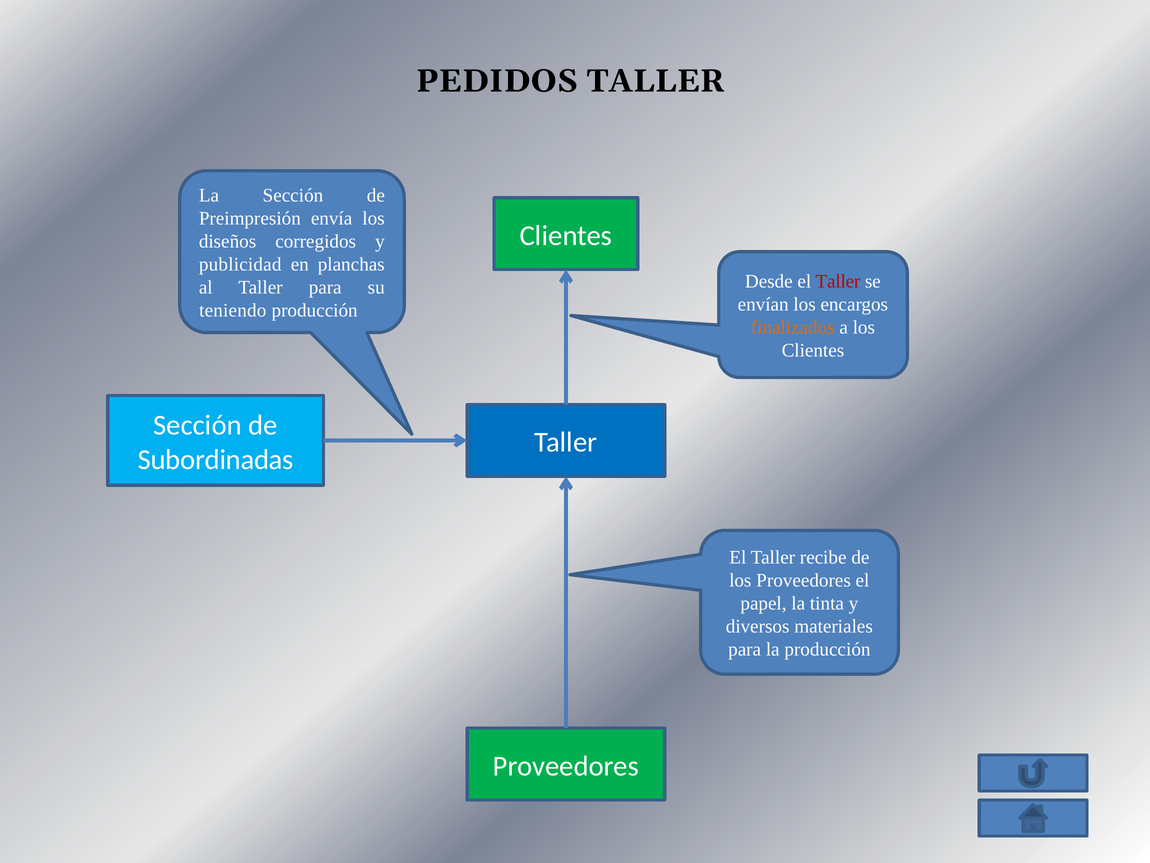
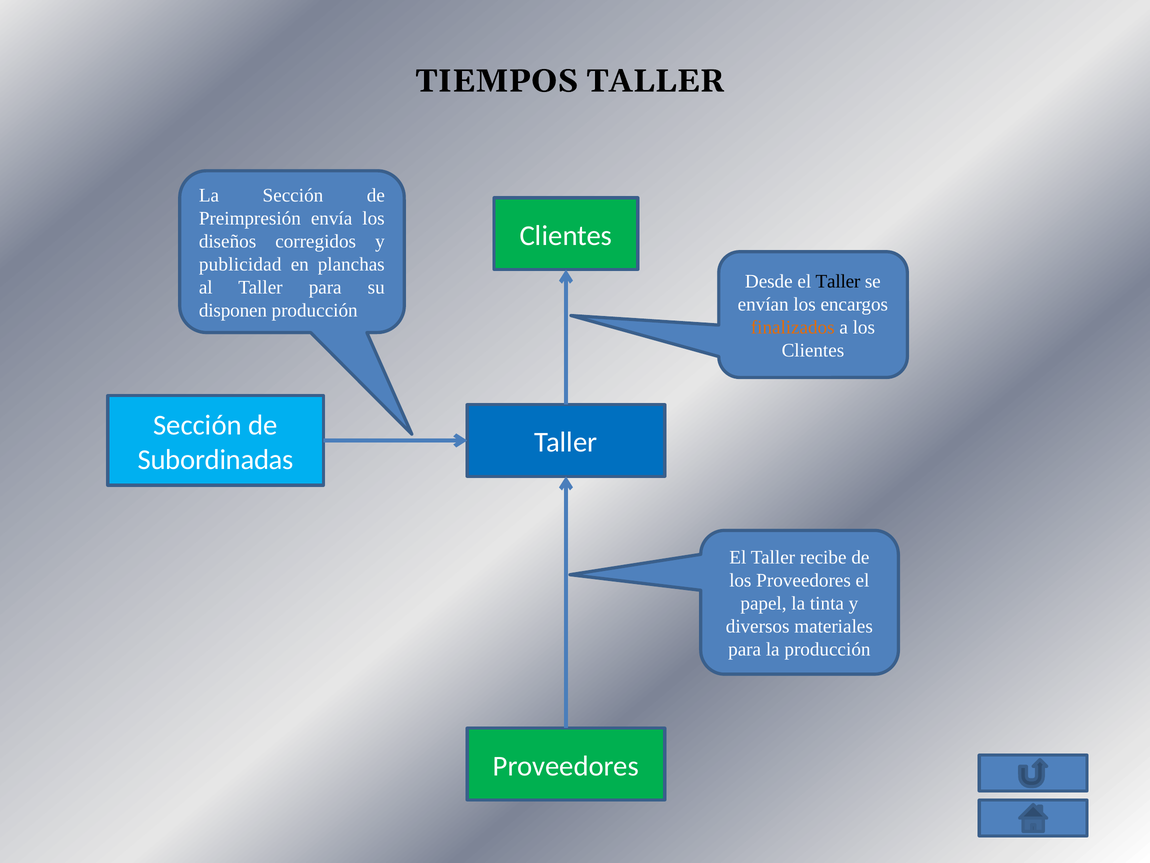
PEDIDOS: PEDIDOS -> TIEMPOS (497, 81)
Taller colour: red -> black (838, 281)
teniendo: teniendo -> disponen (233, 310)
